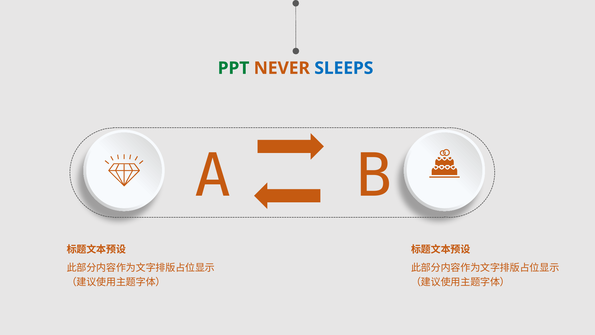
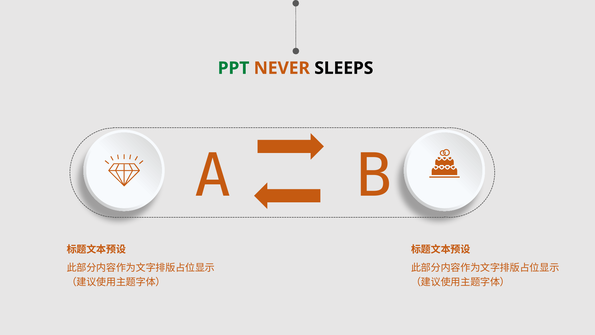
SLEEPS colour: blue -> black (344, 68)
